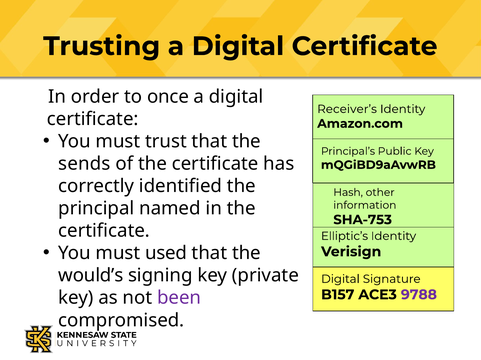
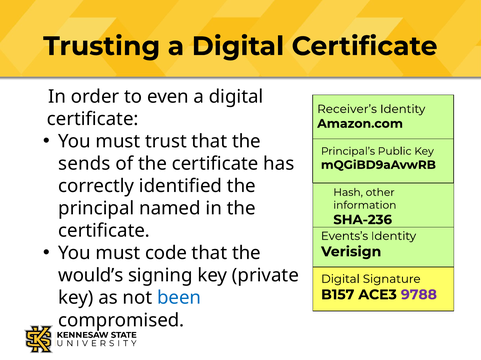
once: once -> even (168, 97)
SHA-753: SHA-753 -> SHA-236 (363, 220)
Elliptic’s: Elliptic’s -> Events’s (345, 237)
used: used -> code (166, 254)
been colour: purple -> blue (179, 298)
